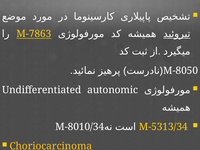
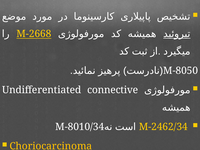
M-7863: M-7863 -> M-2668 (34, 34)
autonomic: autonomic -> connective (113, 90)
M-5313/34: M-5313/34 -> M-2462/34 (163, 127)
